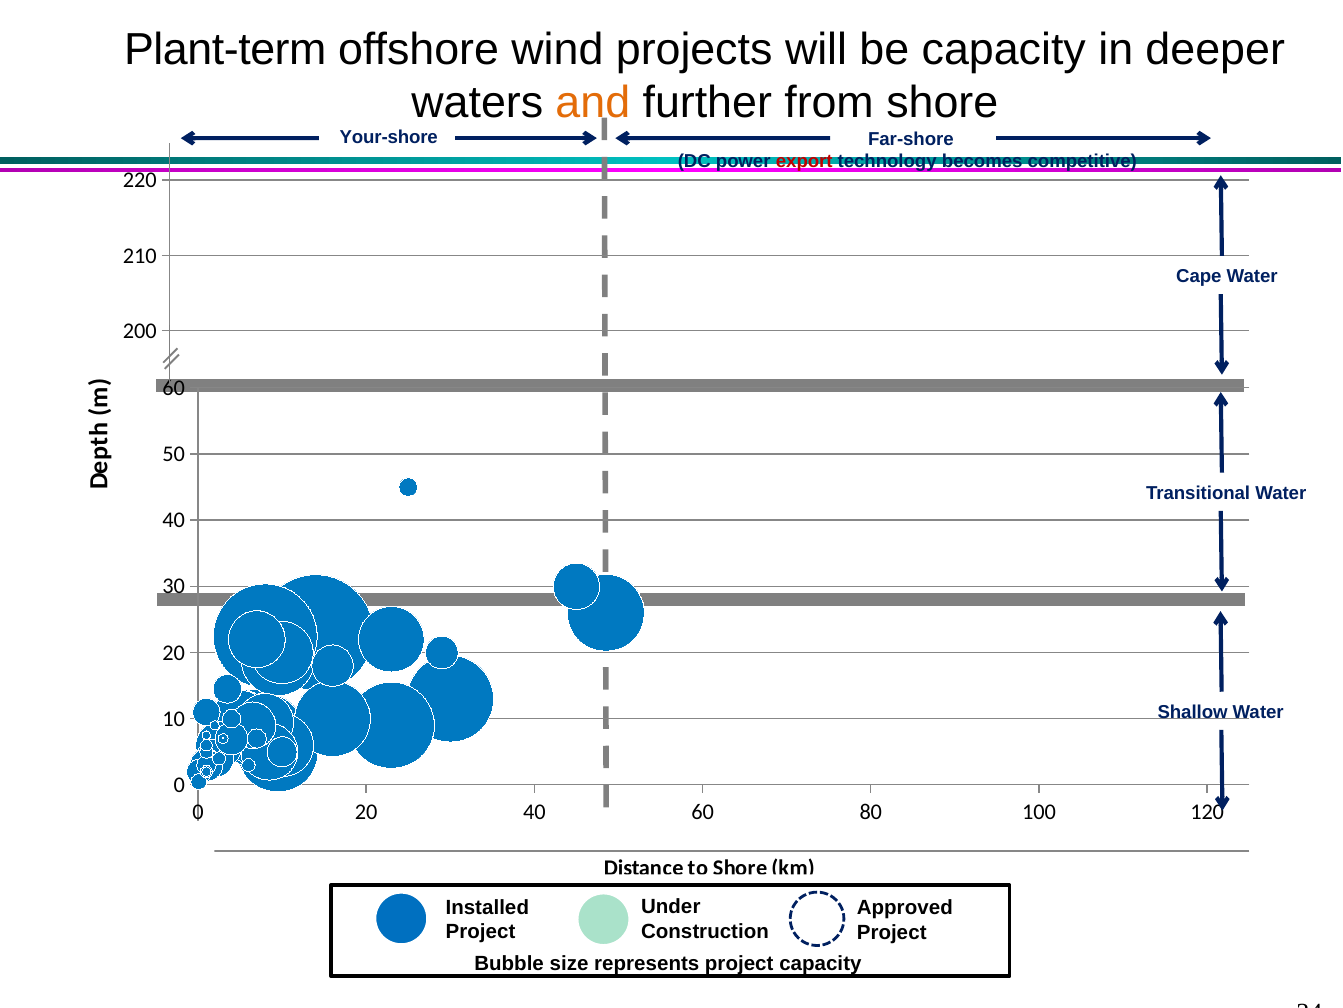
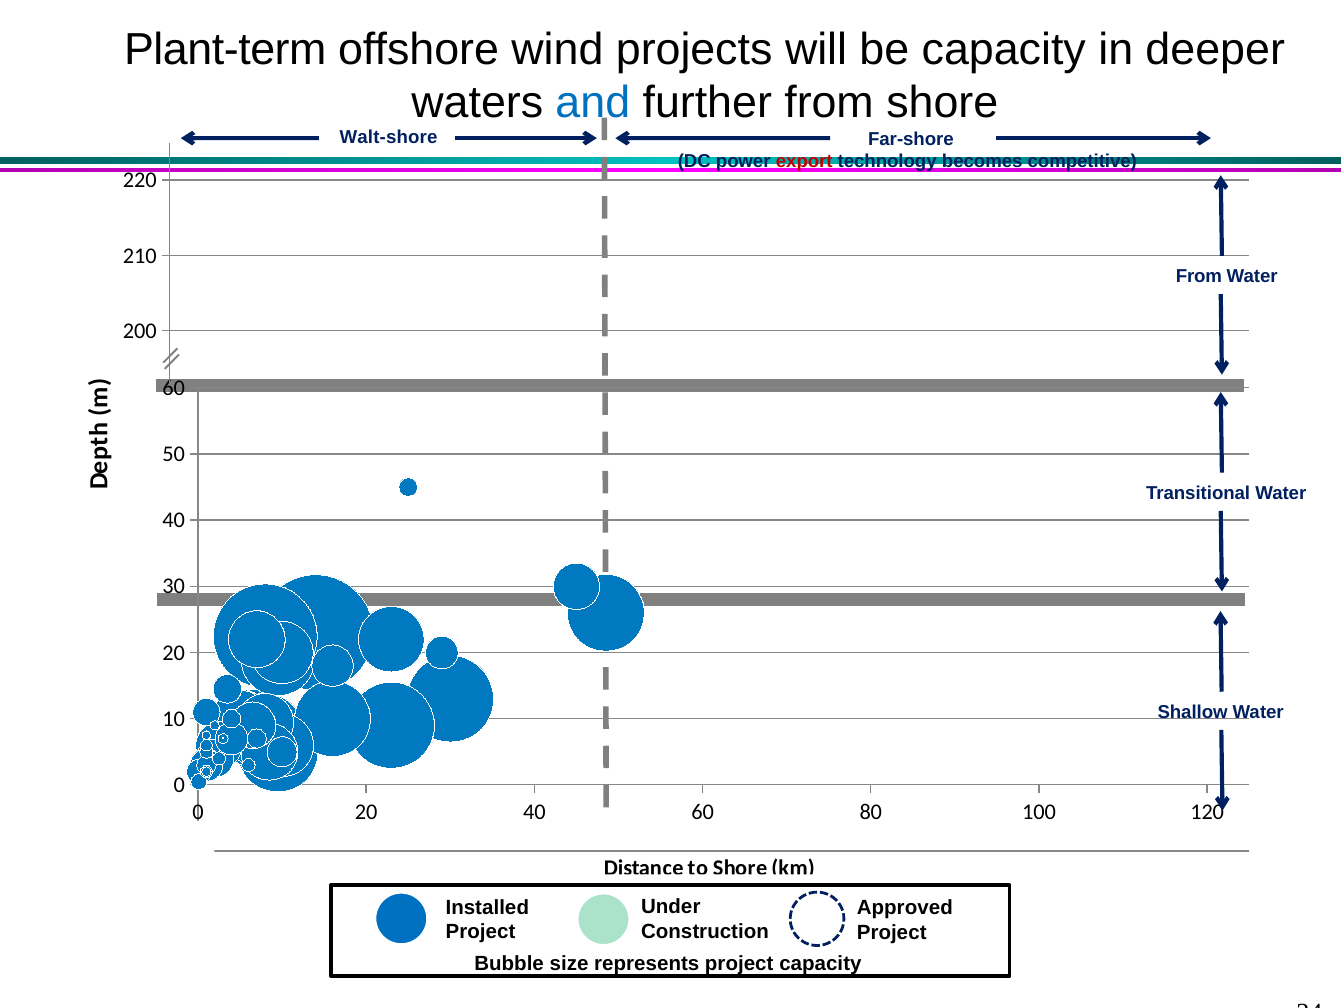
and colour: orange -> blue (593, 103)
Your-shore: Your-shore -> Walt-shore (389, 137)
Cape: Cape -> From (1199, 277)
